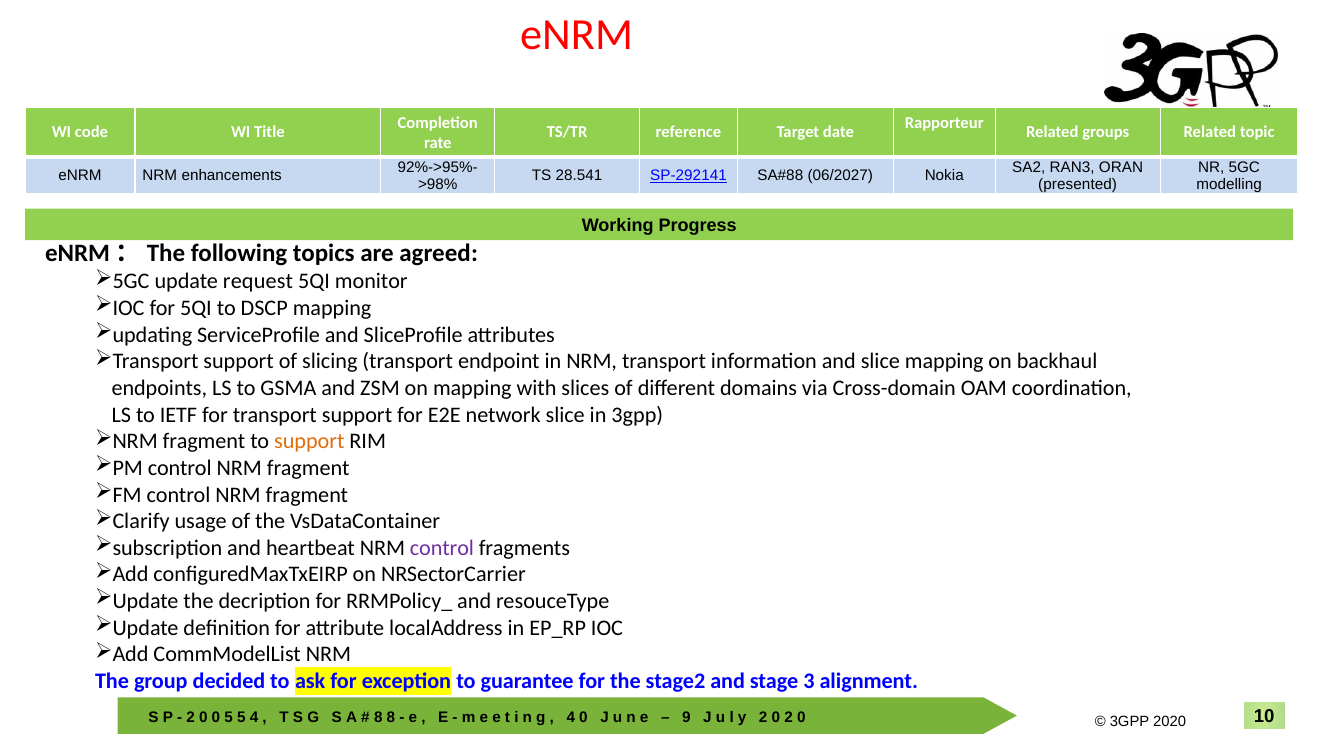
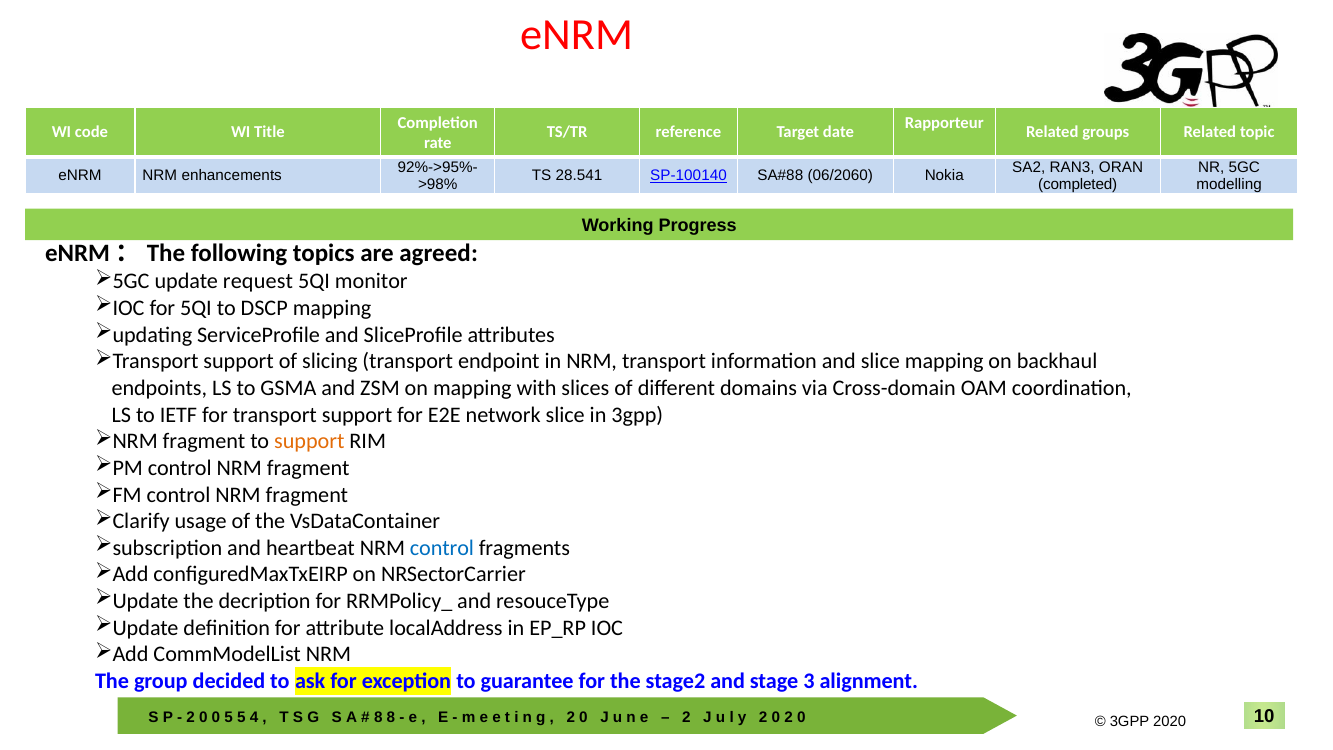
SP-292141: SP-292141 -> SP-100140 (688, 176)
06/2027: 06/2027 -> 06/2060 (840, 176)
presented: presented -> completed (1078, 184)
control colour: purple -> blue (442, 548)
4: 4 -> 2 (571, 717)
9: 9 -> 2 (686, 717)
